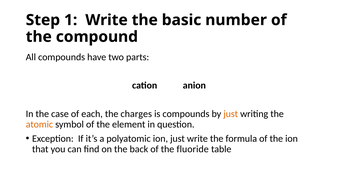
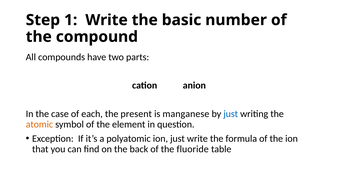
charges: charges -> present (136, 114)
is compounds: compounds -> manganese (186, 114)
just colour: orange -> blue (231, 114)
